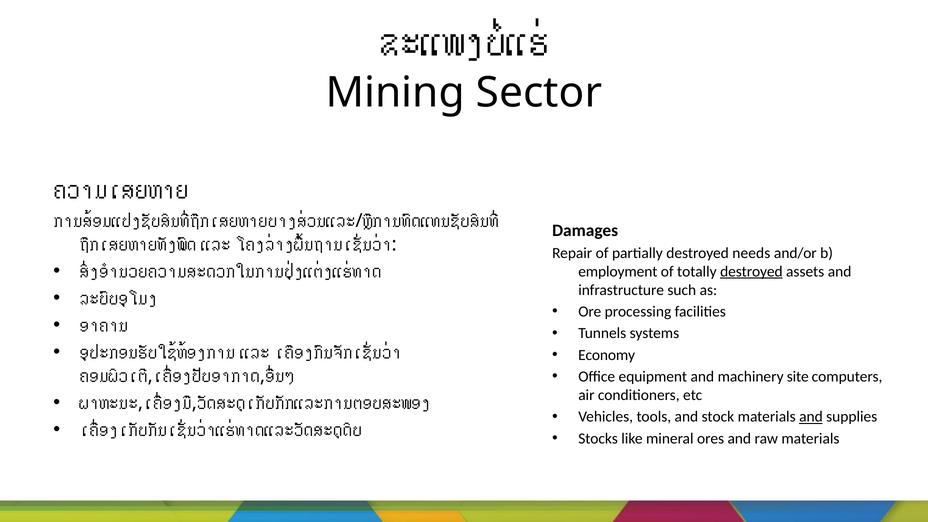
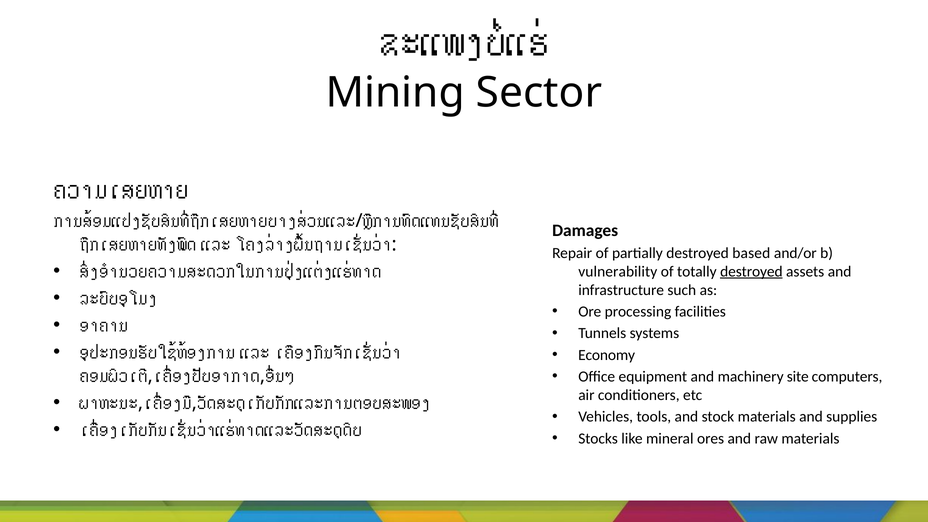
needs: needs -> based (751, 253)
employment: employment -> vulnerability (618, 271)
and underline: present -> none (811, 417)
